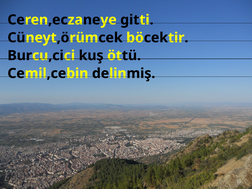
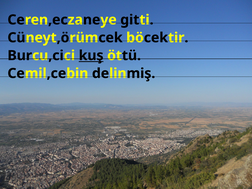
kuş underline: none -> present (91, 56)
